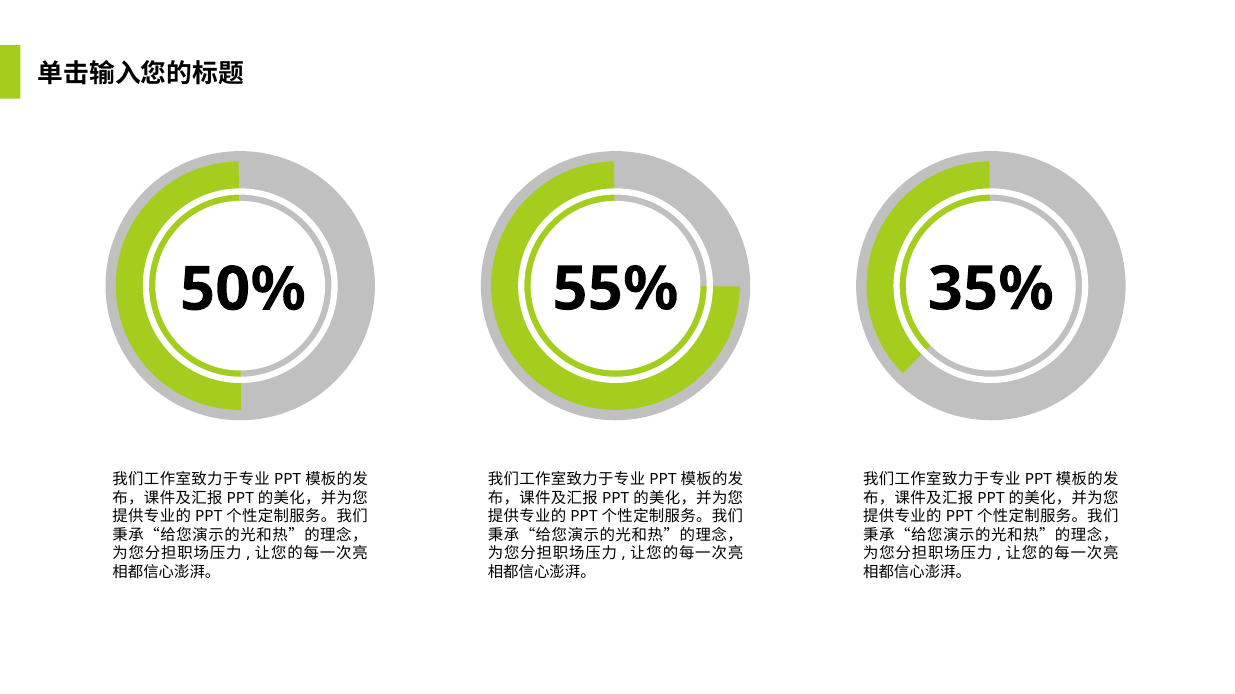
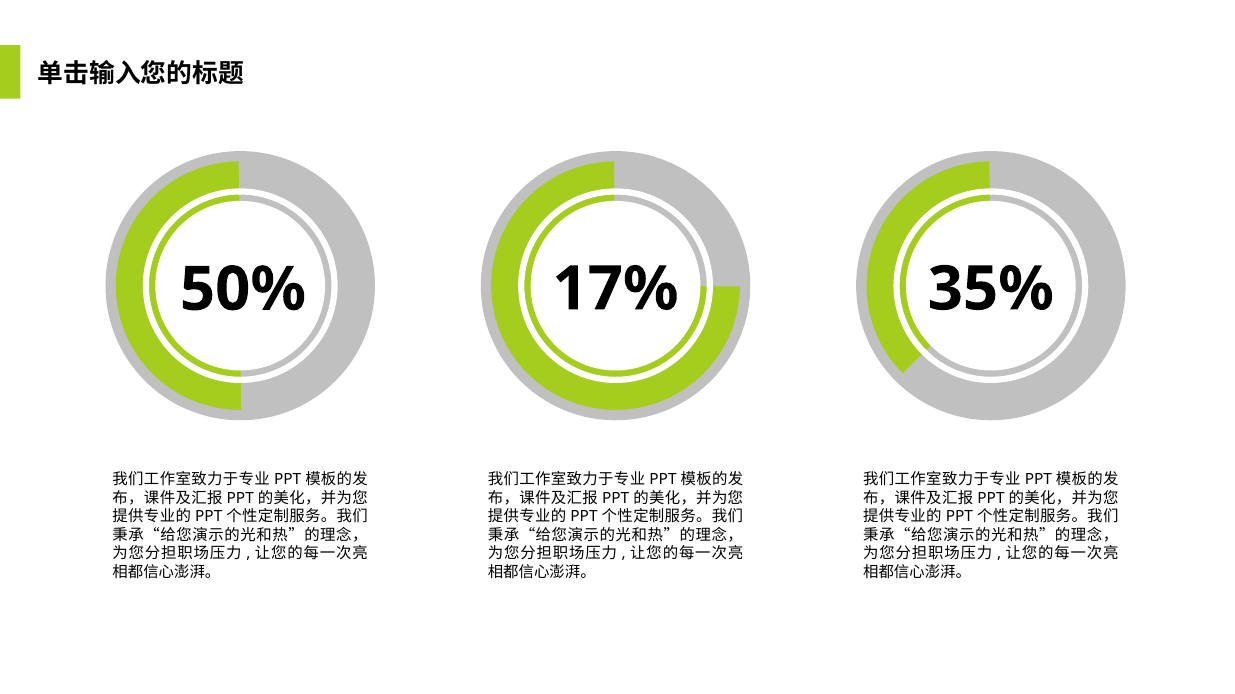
55%: 55% -> 17% (616, 289)
